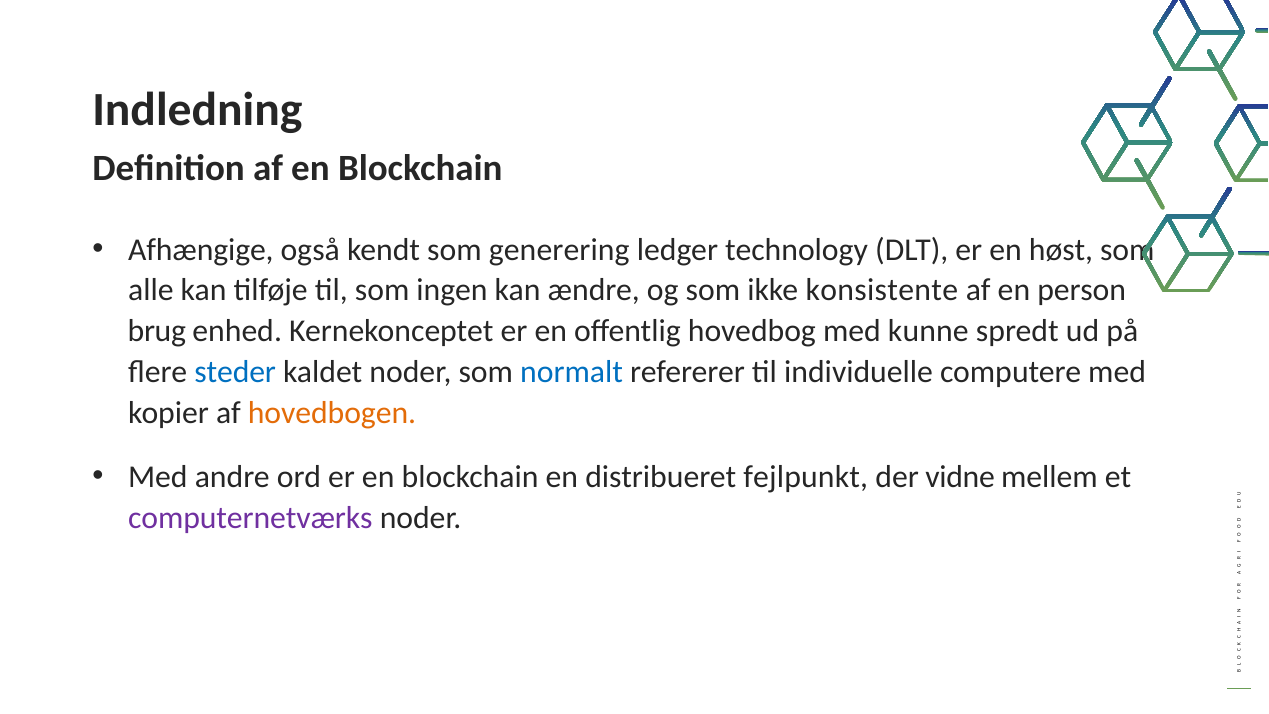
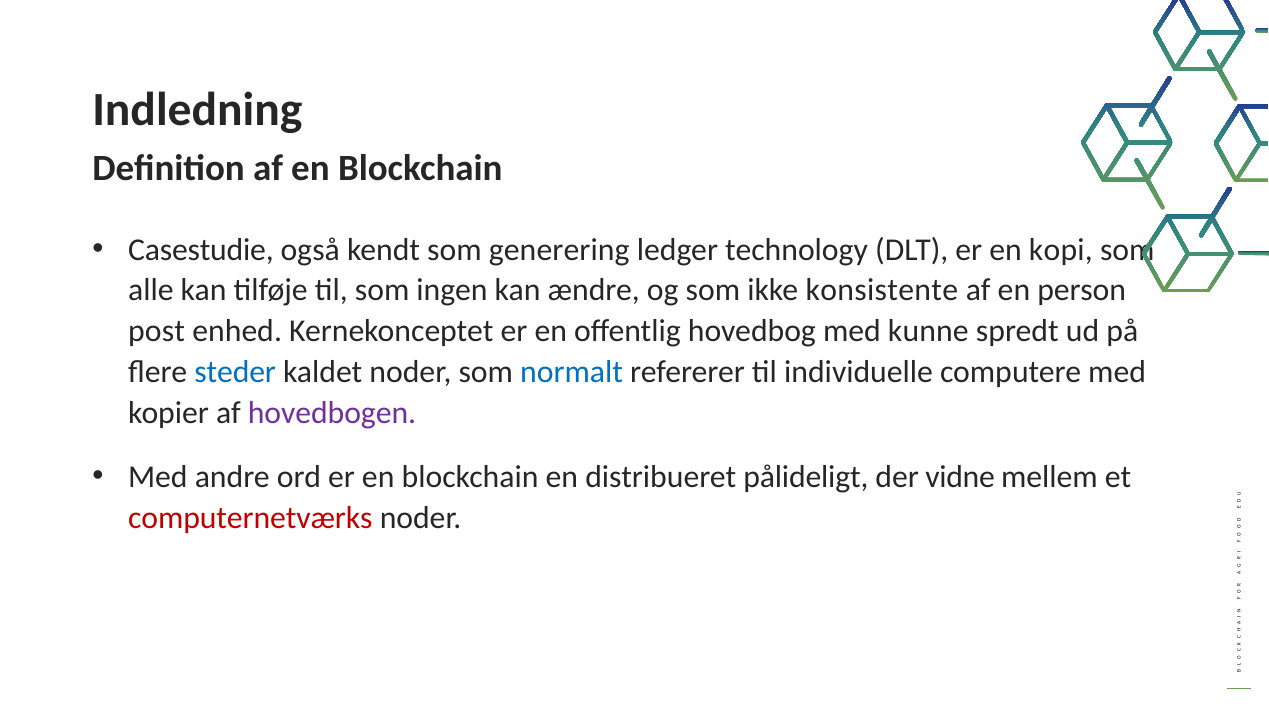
Afhængige: Afhængige -> Casestudie (201, 250)
høst: høst -> kopi (1061, 250)
brug: brug -> post (157, 331)
hovedbogen colour: orange -> purple (332, 413)
fejlpunkt: fejlpunkt -> pålideligt (806, 477)
computernetværks colour: purple -> red (250, 518)
